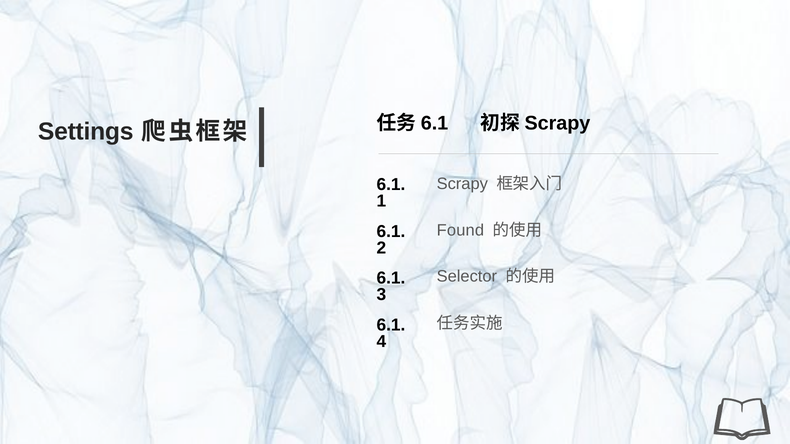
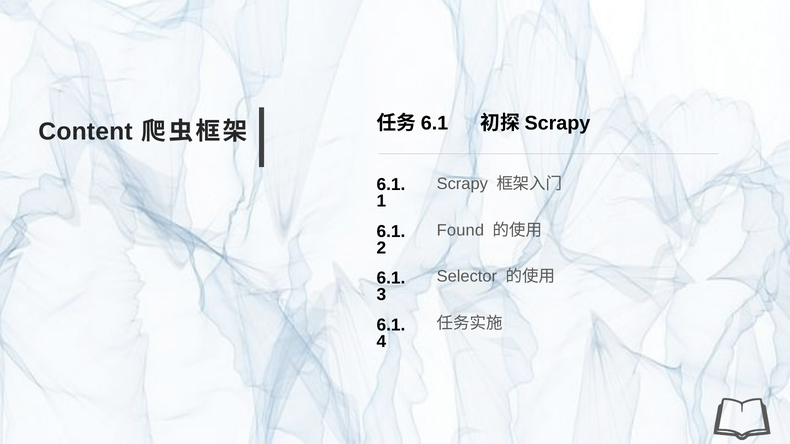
Settings: Settings -> Content (86, 132)
